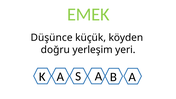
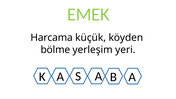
Düşünce: Düşünce -> Harcama (52, 38)
doğru: doğru -> bölme (55, 50)
